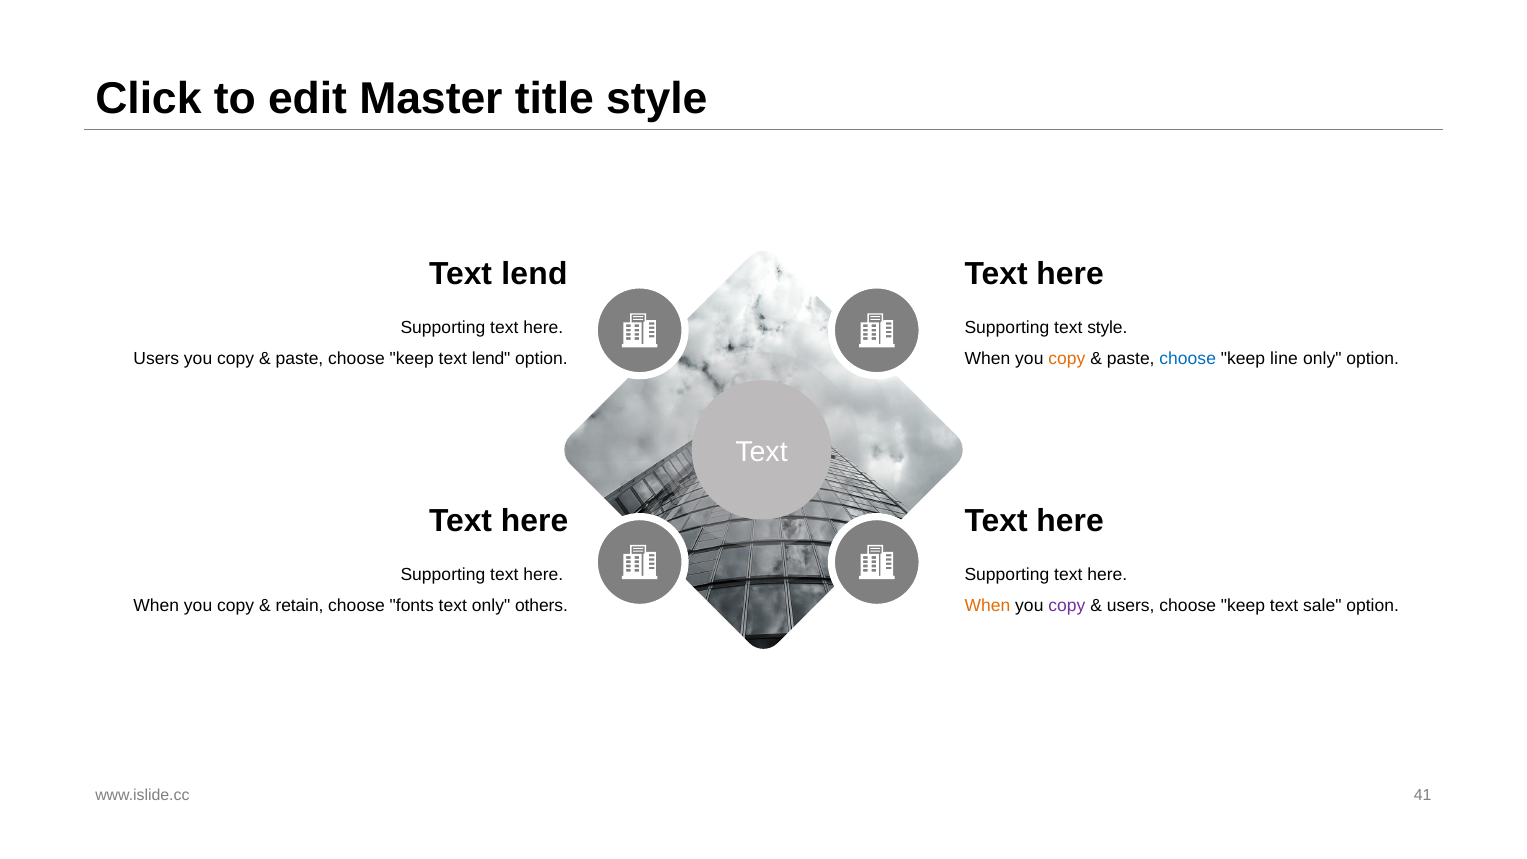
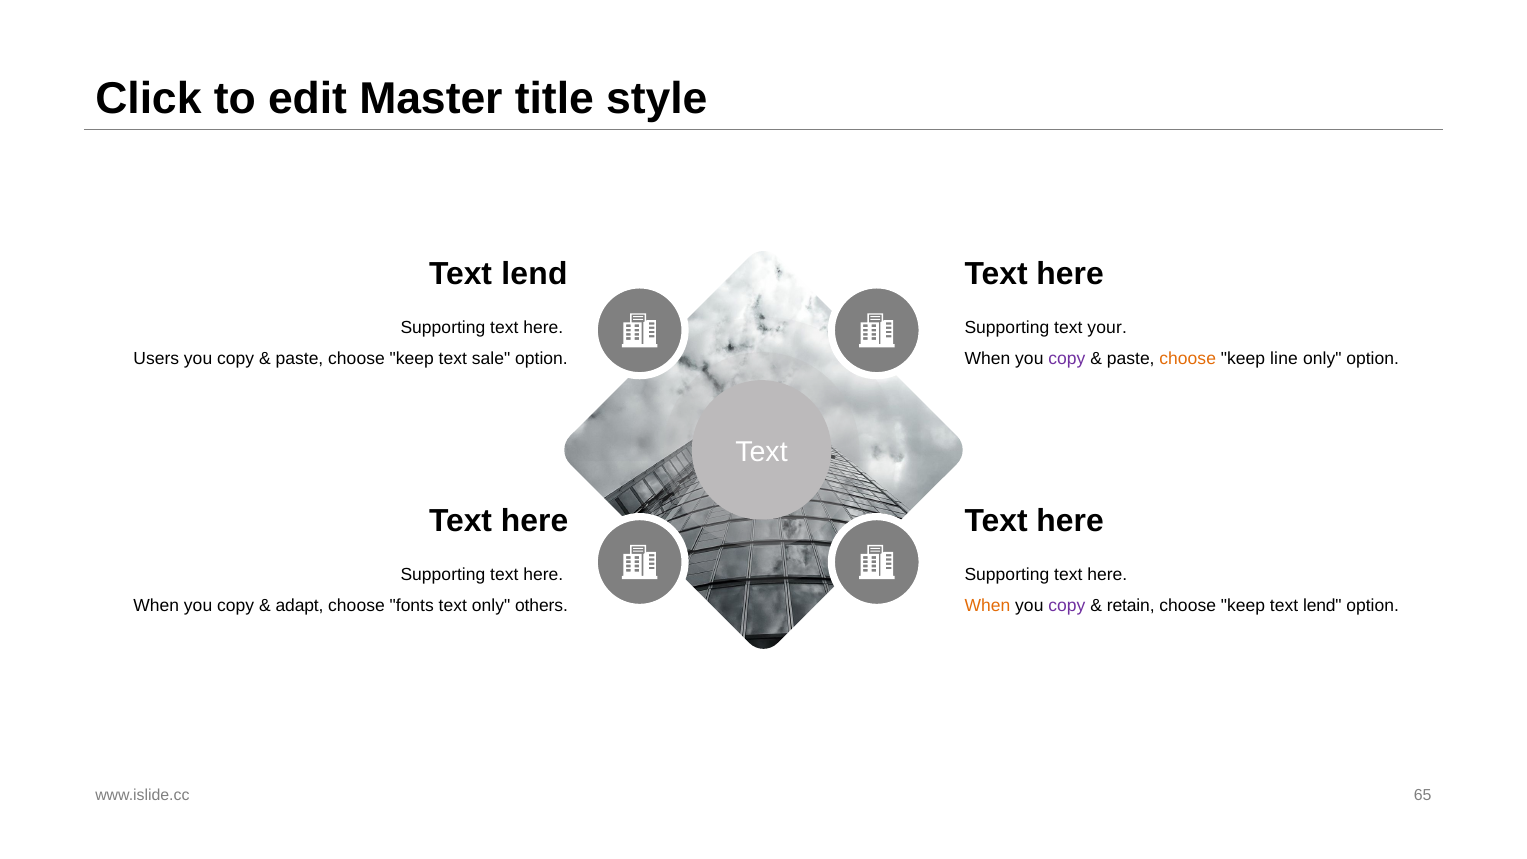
text style: style -> your (1107, 327)
keep text lend: lend -> sale (491, 359)
copy colour: orange -> purple (1067, 359)
choose colour: blue -> orange (1188, 359)
retain: retain -> adapt (300, 606)
users: users -> retain (1131, 606)
keep text sale: sale -> lend (1322, 606)
41: 41 -> 65 (1423, 796)
